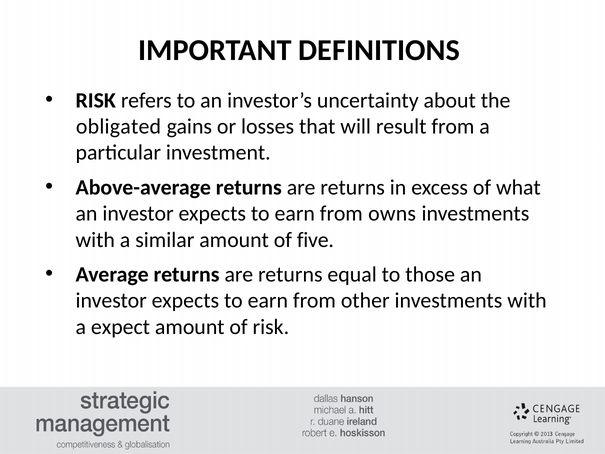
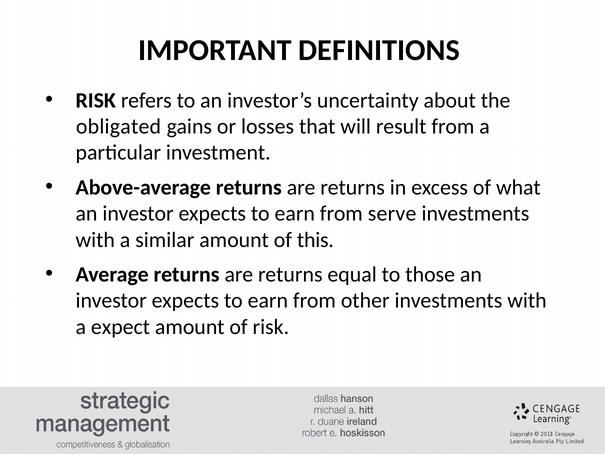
owns: owns -> serve (392, 213)
five: five -> this (315, 240)
